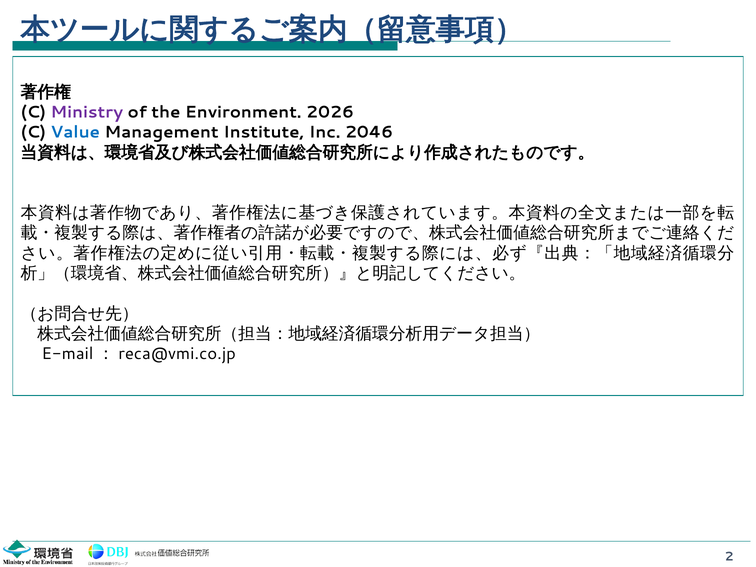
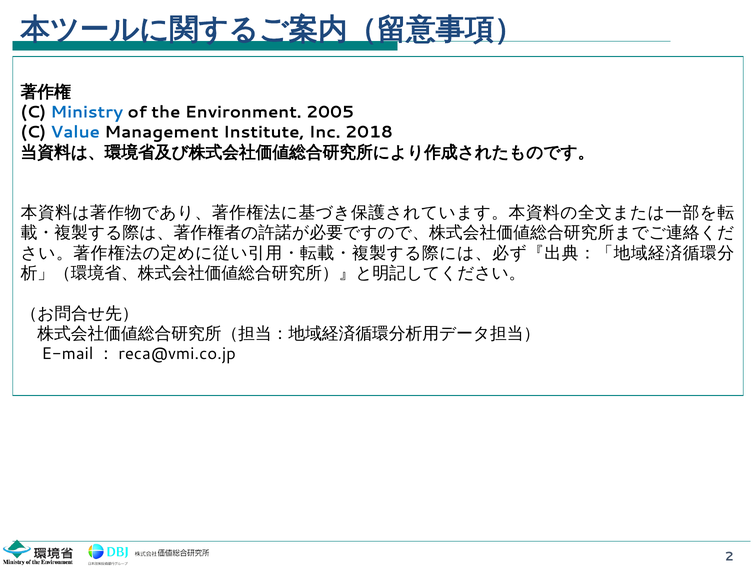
Ministry colour: purple -> blue (87, 112)
2026: 2026 -> 2005 (330, 112)
2046: 2046 -> 2018 (369, 132)
